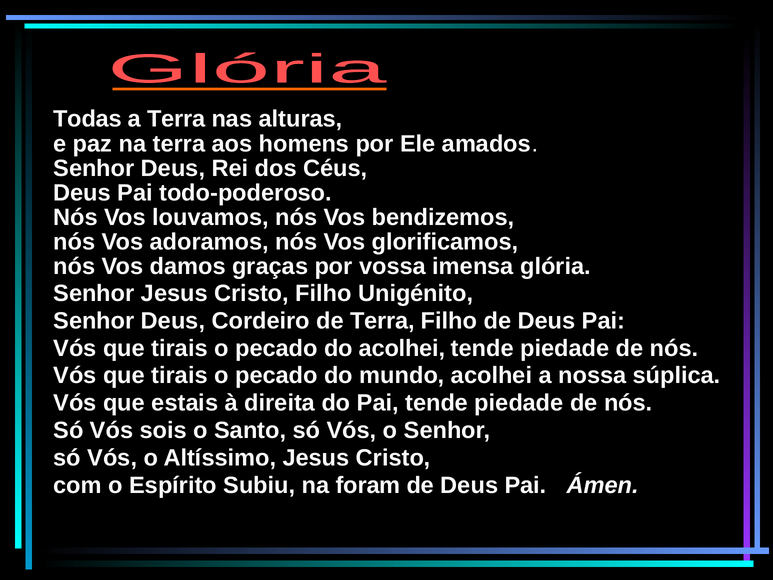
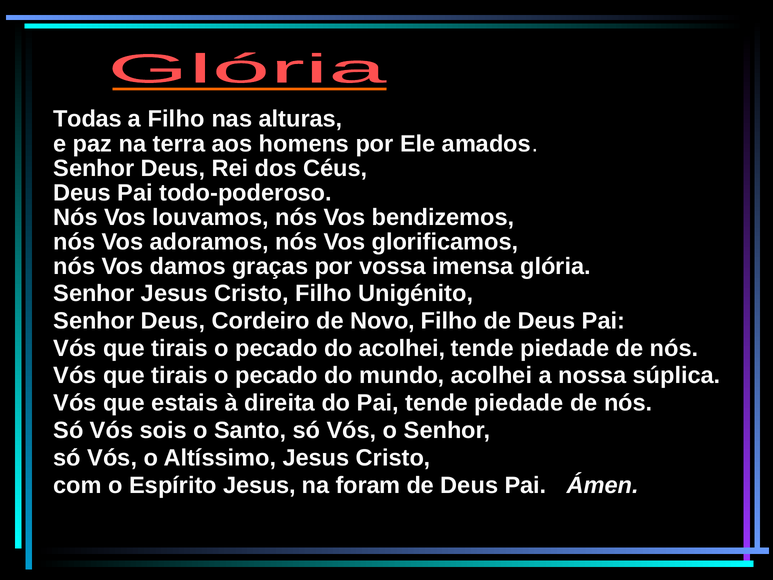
a Terra: Terra -> Filho (176, 119)
de Terra: Terra -> Novo (382, 321)
Espírito Subiu: Subiu -> Jesus (259, 485)
